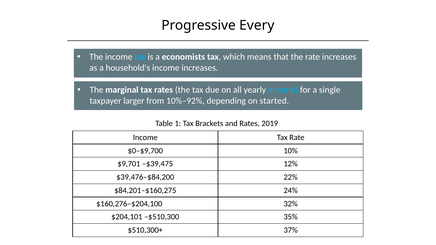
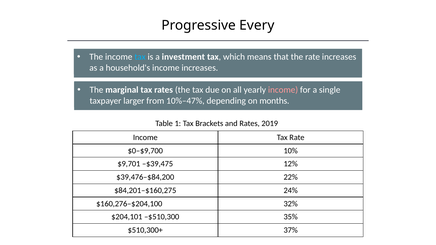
economists: economists -> investment (183, 57)
income colour: light blue -> pink (283, 90)
10%–92%: 10%–92% -> 10%–47% (185, 101)
started: started -> months (274, 101)
